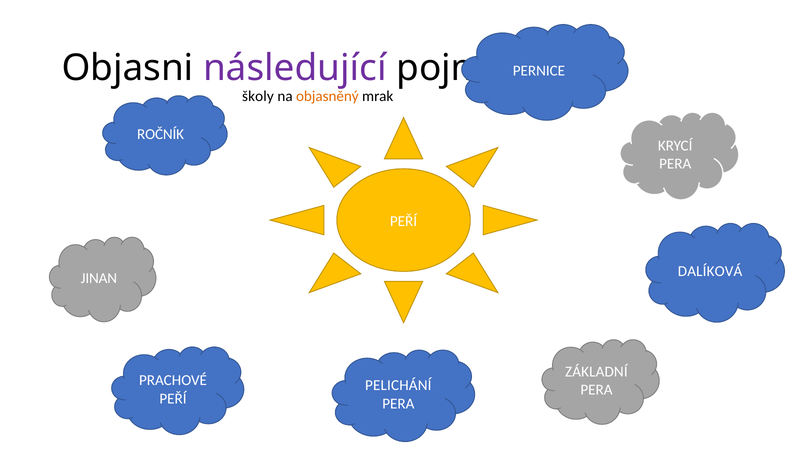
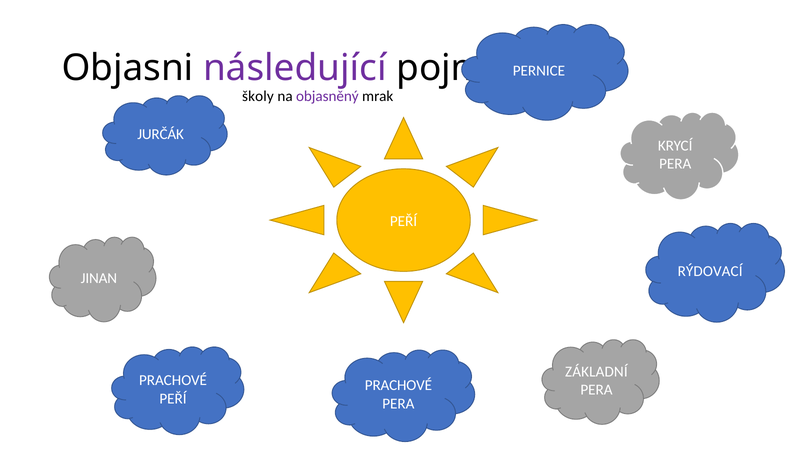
objasněný colour: orange -> purple (327, 96)
ROČNÍK: ROČNÍK -> JURČÁK (161, 134)
DALÍKOVÁ: DALÍKOVÁ -> RÝDOVACÍ (710, 271)
PELICHÁNÍ: PELICHÁNÍ -> PRACHOVÉ (398, 385)
